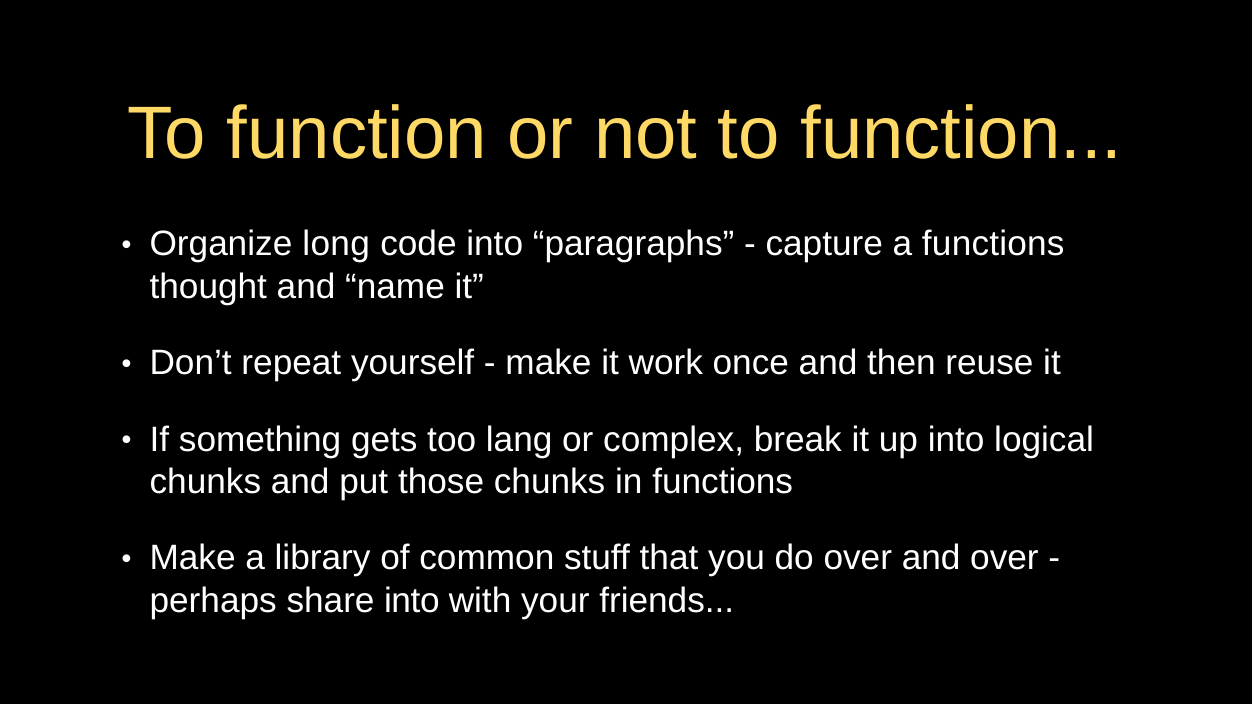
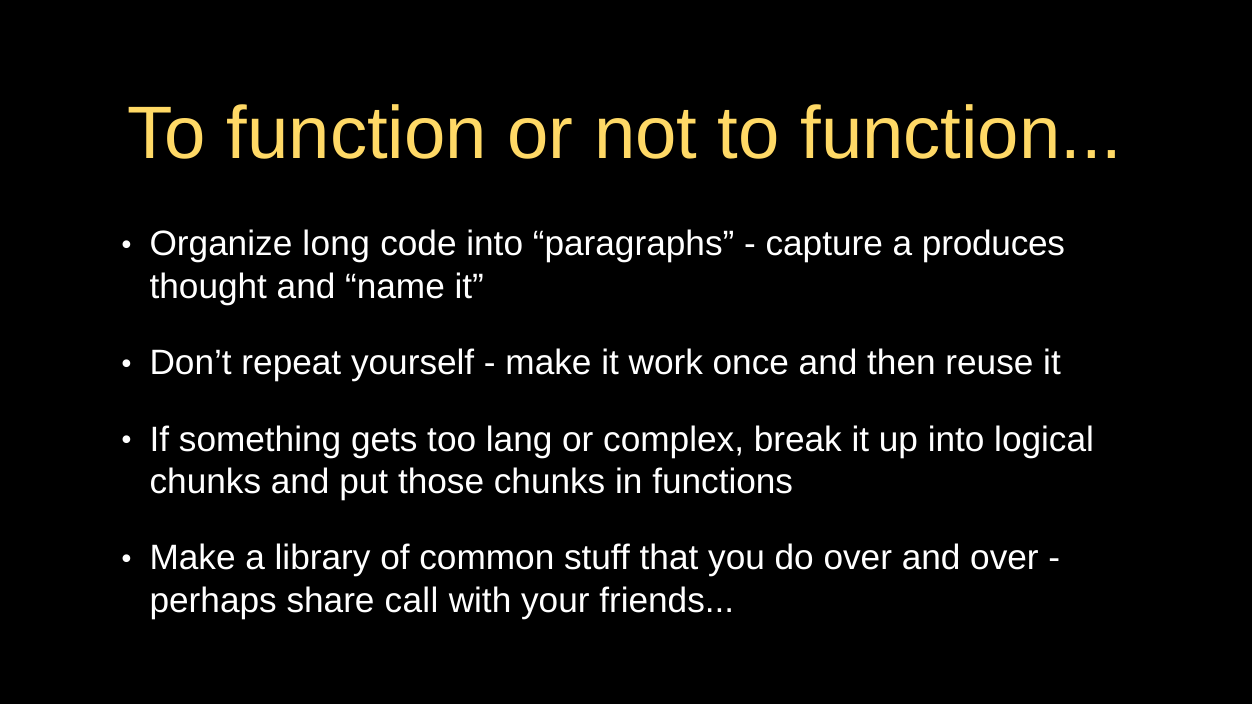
a functions: functions -> produces (994, 244)
share into: into -> call (411, 601)
